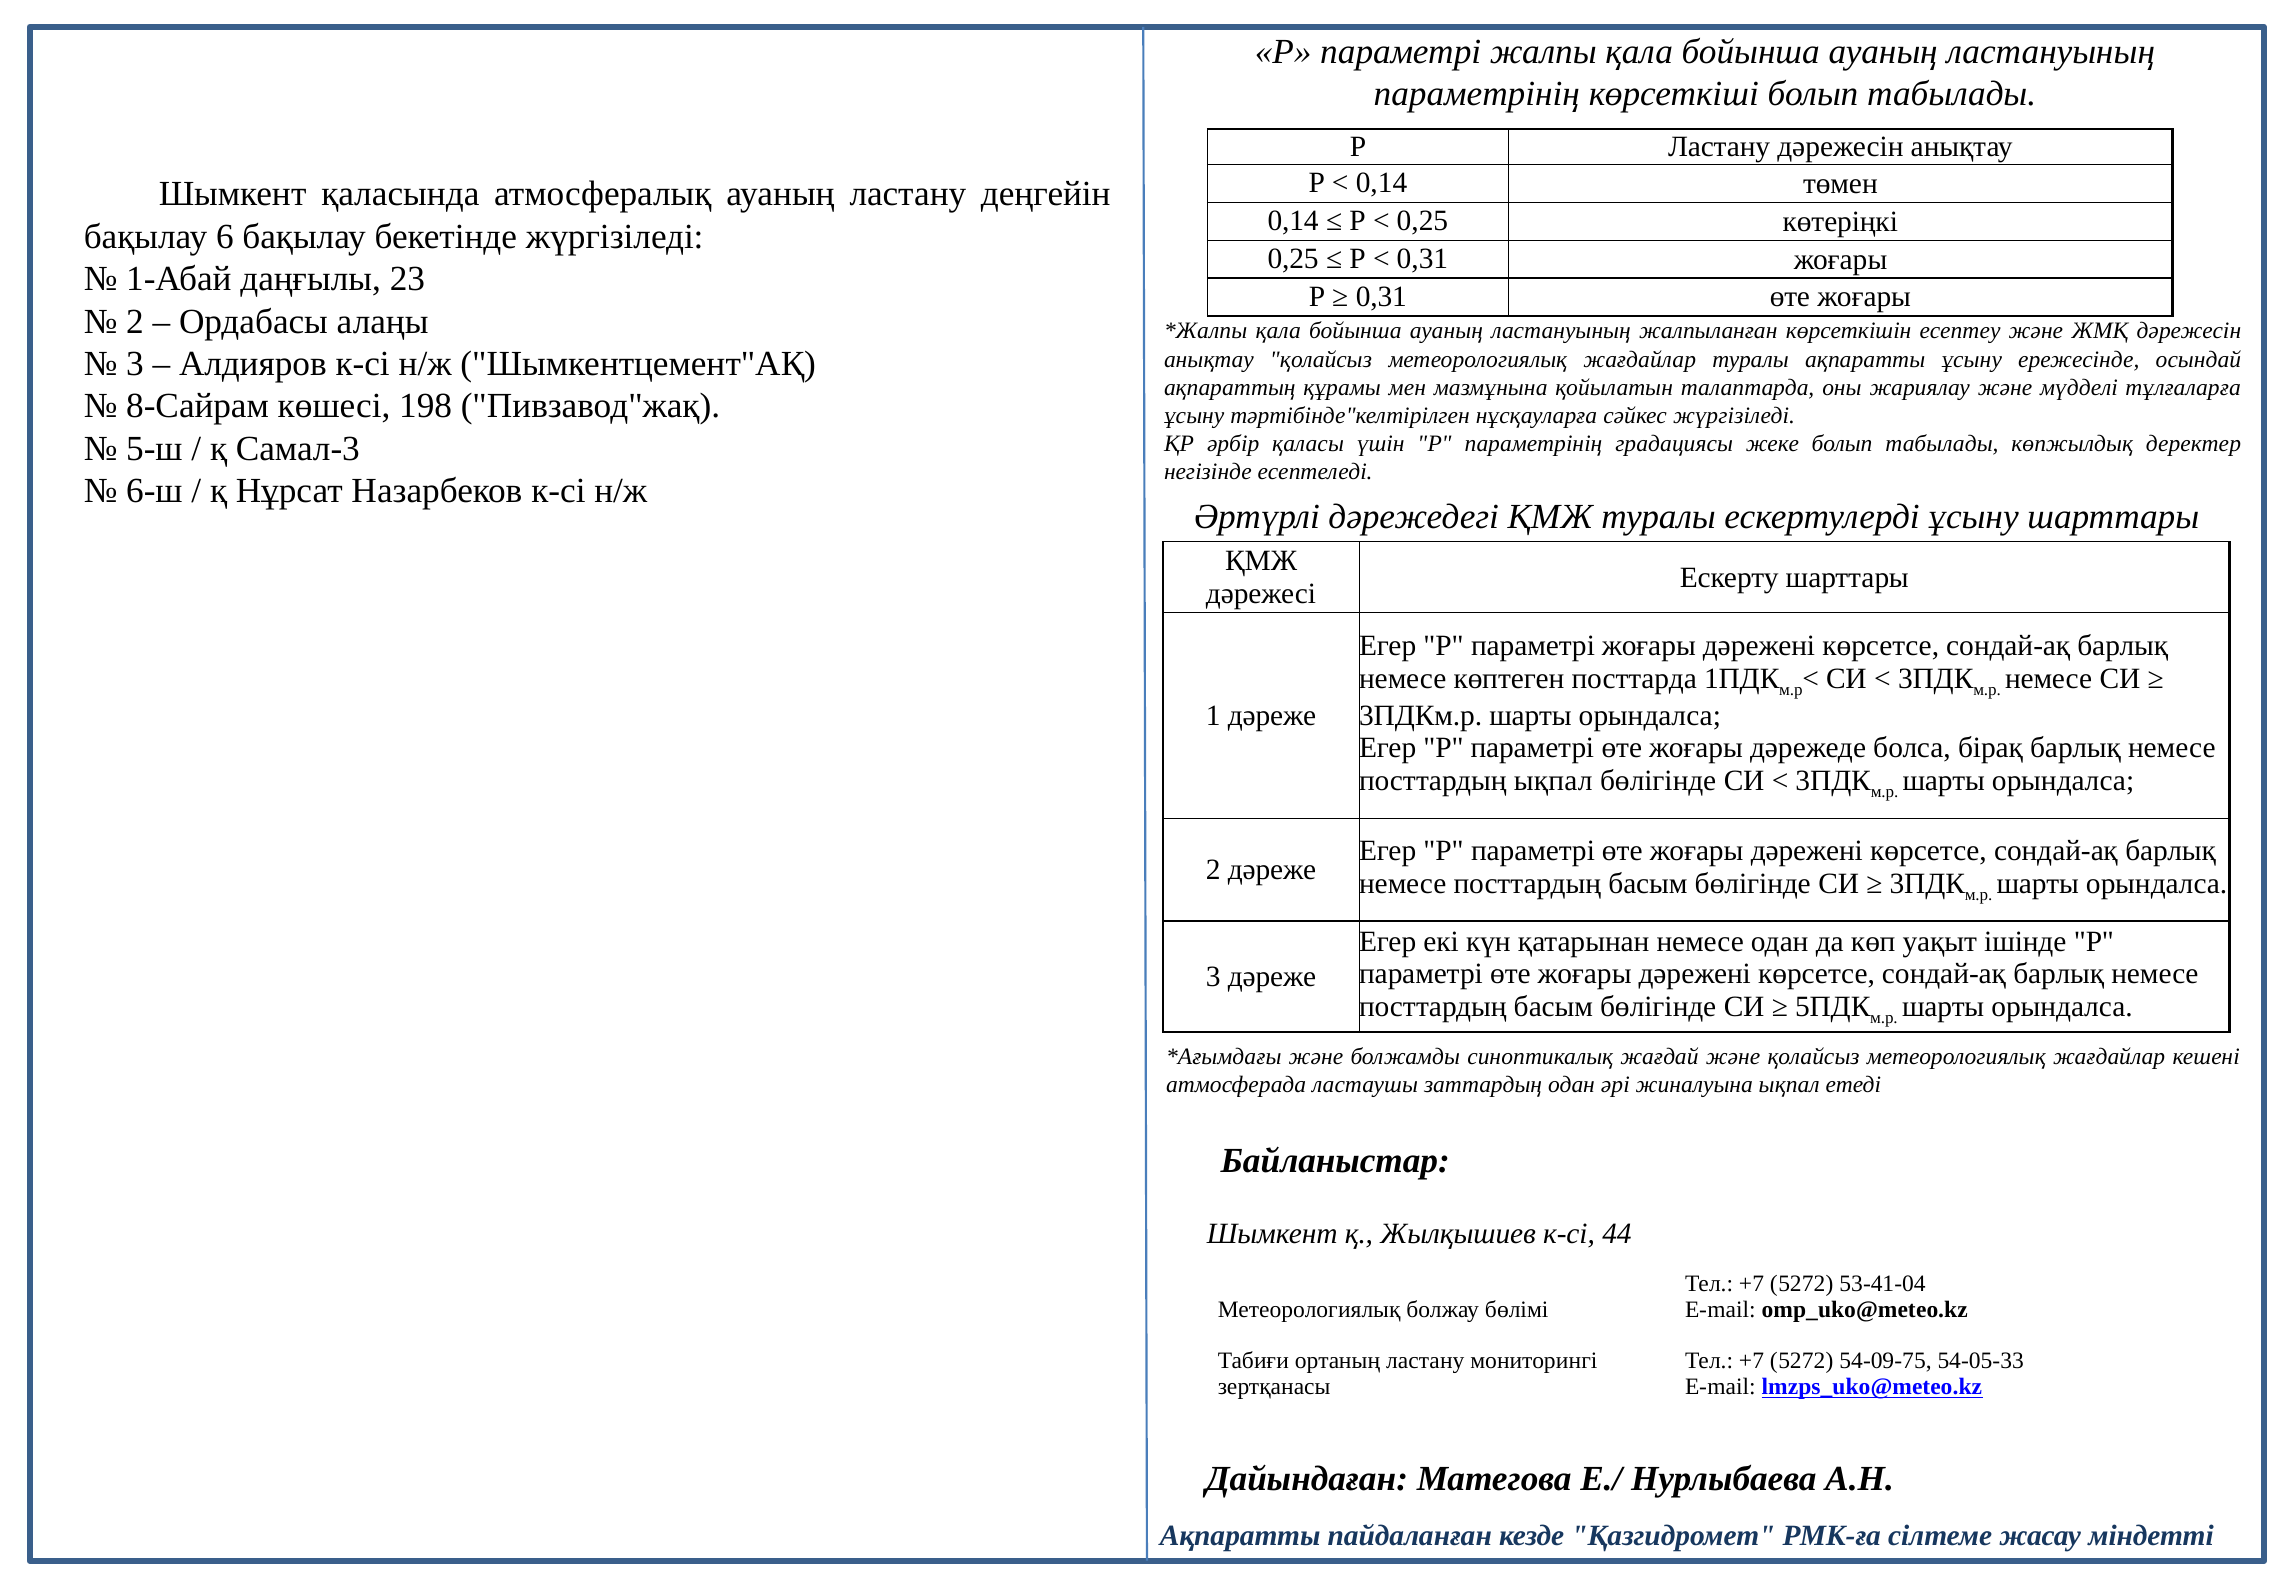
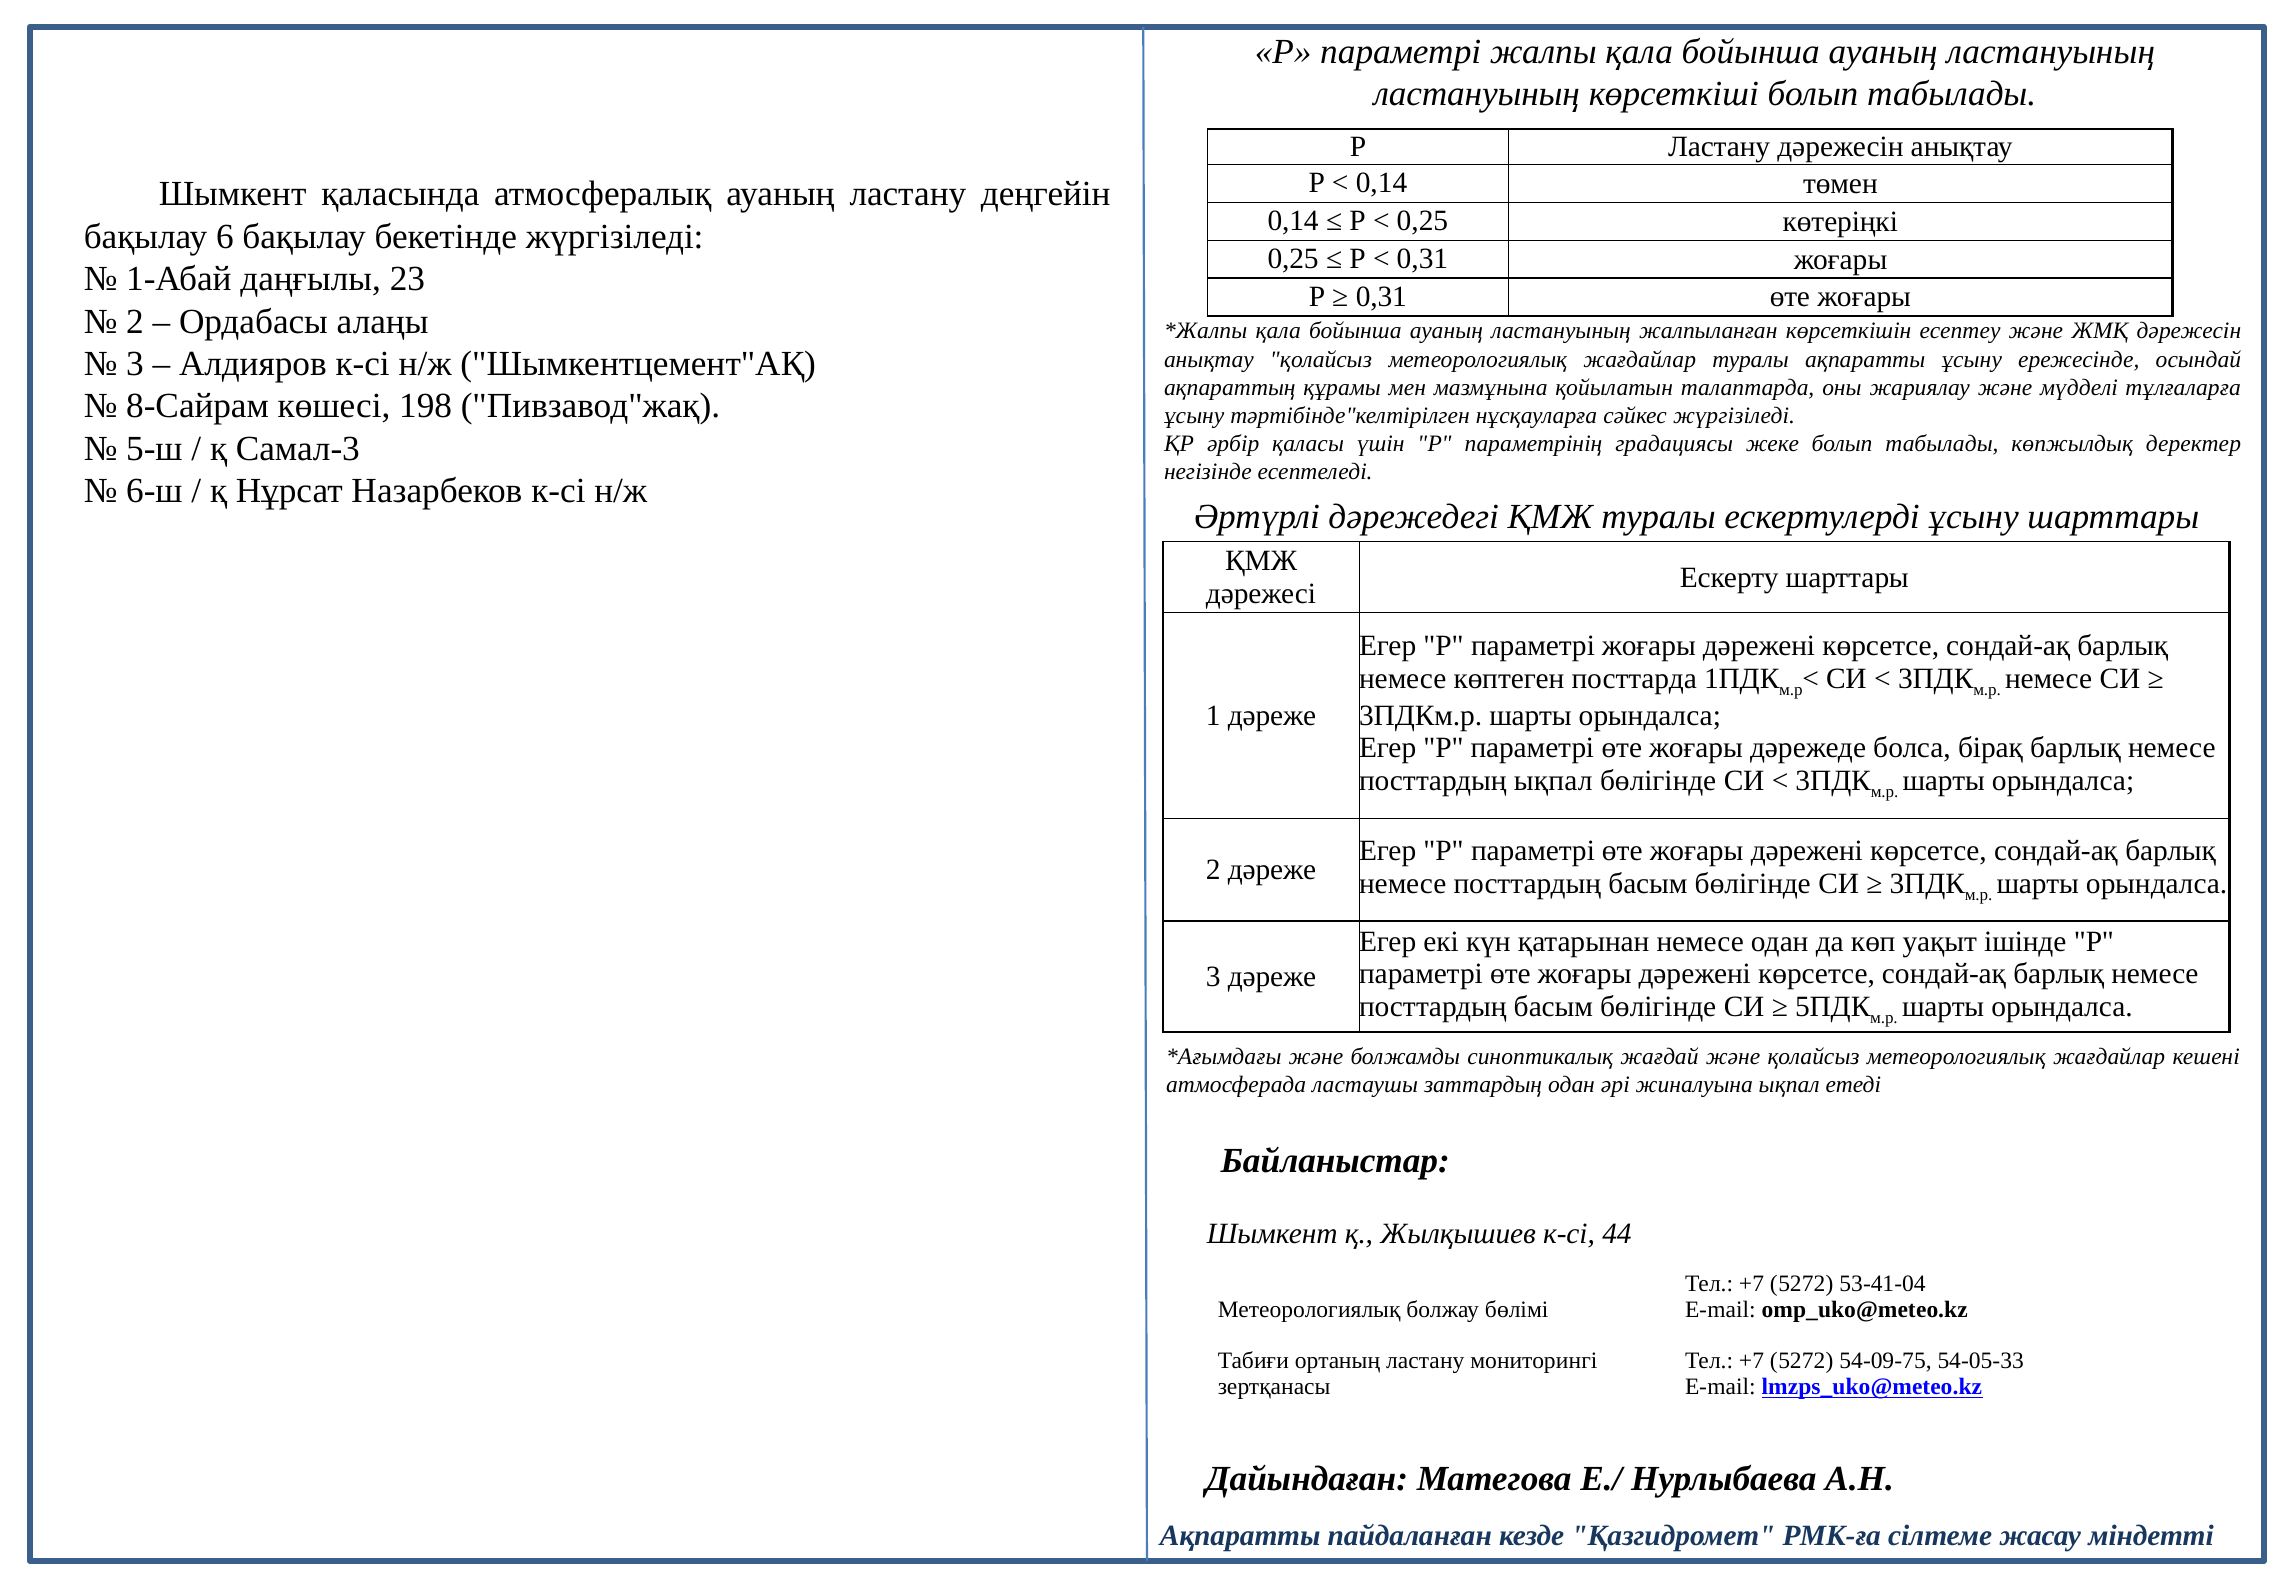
параметрінің: параметрінің -> ластануының (1477, 94)
